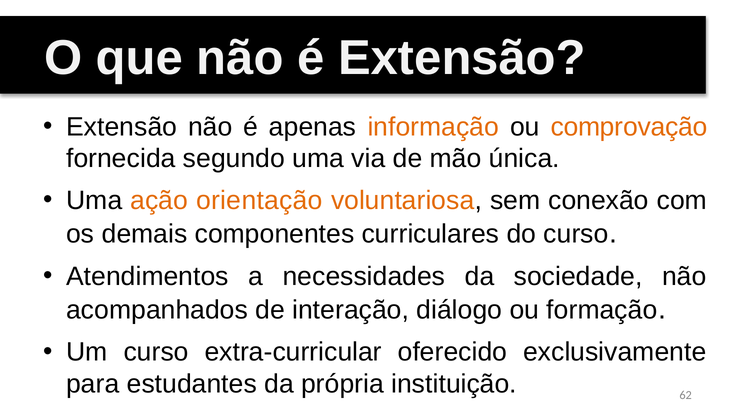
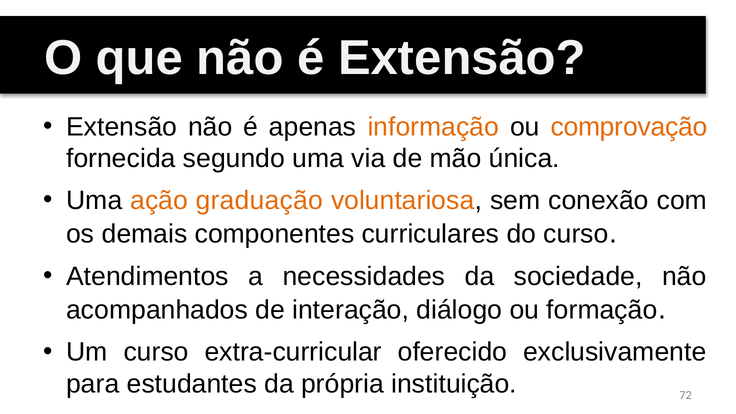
orientação: orientação -> graduação (259, 200)
62: 62 -> 72 (686, 396)
